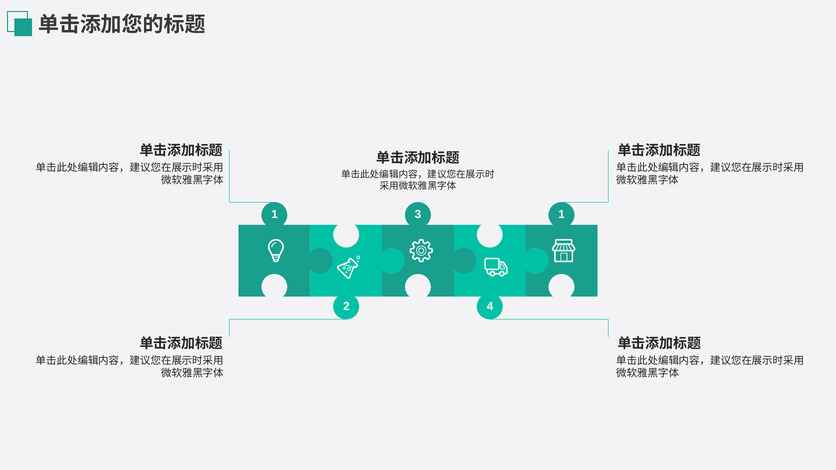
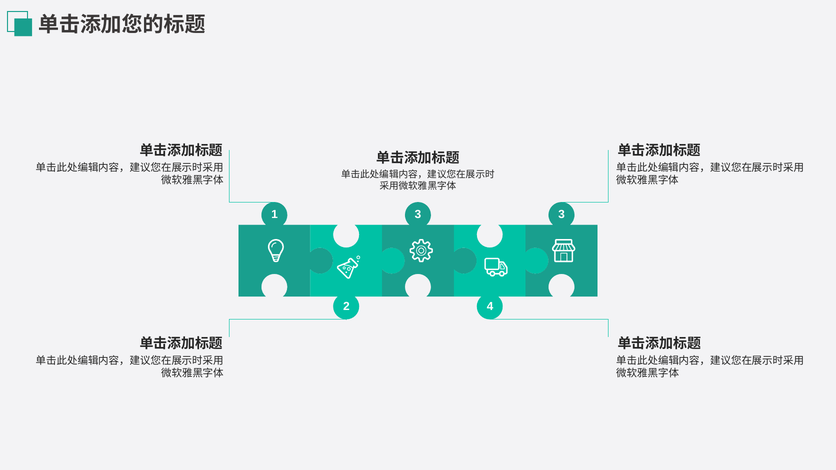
1 1: 1 -> 3 (562, 215)
